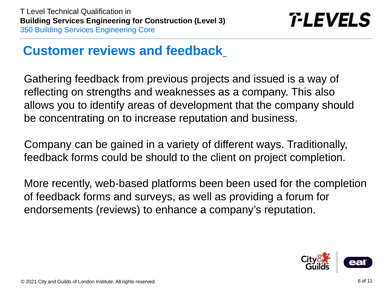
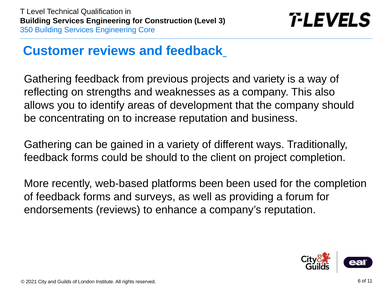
and issued: issued -> variety (269, 79)
Company: Company -> Gathering (48, 144)
